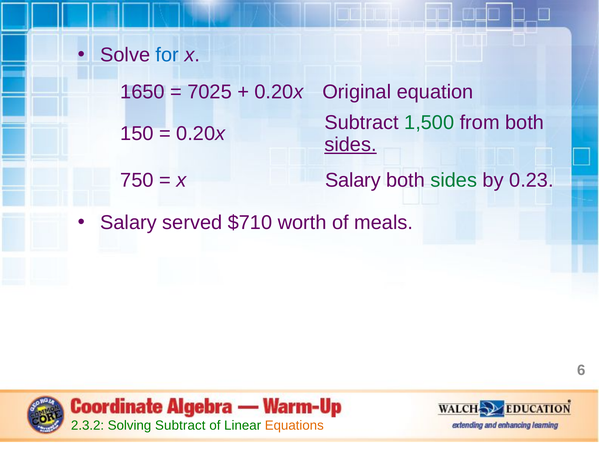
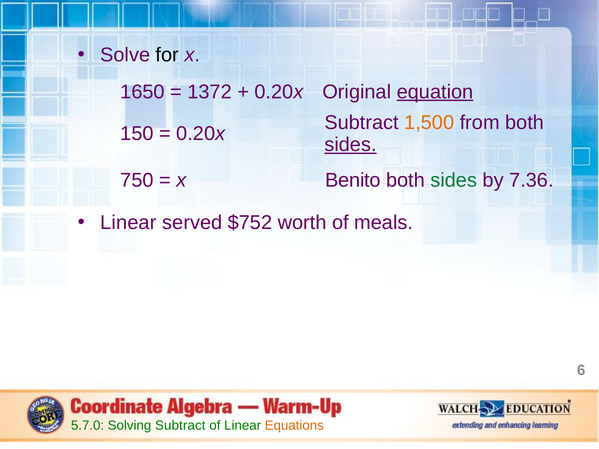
for colour: blue -> black (167, 55)
7025: 7025 -> 1372 (210, 92)
equation underline: none -> present (435, 92)
1,500 colour: green -> orange (429, 123)
x Salary: Salary -> Benito (353, 180)
0.23: 0.23 -> 7.36 (531, 180)
Salary: Salary -> Linear (128, 223)
$710: $710 -> $752 (250, 223)
2.3.2: 2.3.2 -> 5.7.0 (88, 426)
